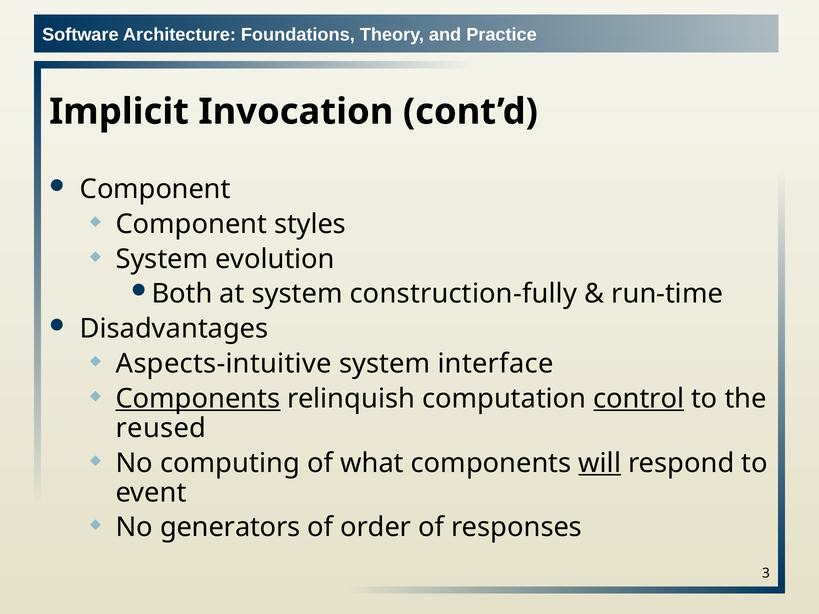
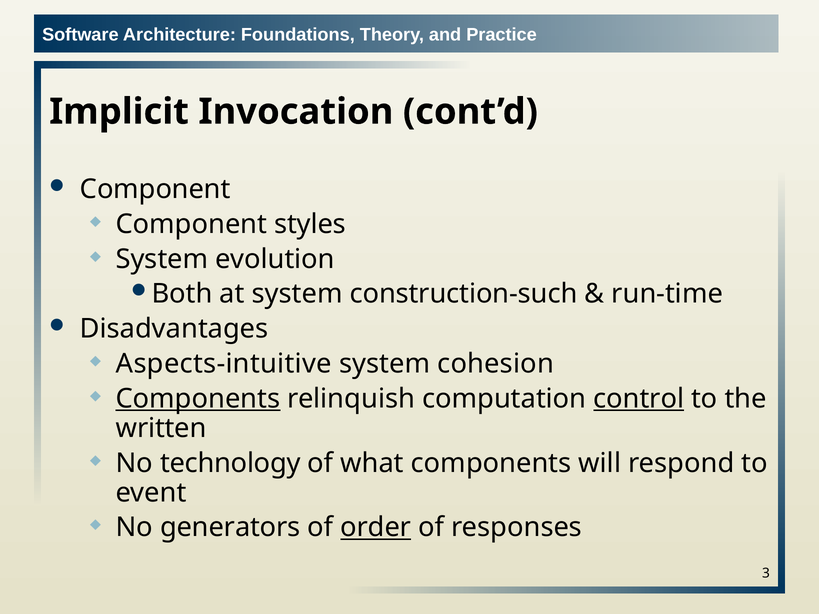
construction-fully: construction-fully -> construction-such (464, 294)
interface: interface -> cohesion (496, 364)
reused: reused -> written (161, 428)
computing: computing -> technology (230, 463)
will underline: present -> none (600, 463)
order underline: none -> present (376, 528)
